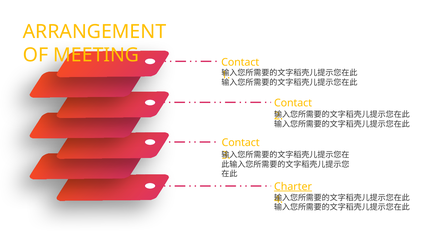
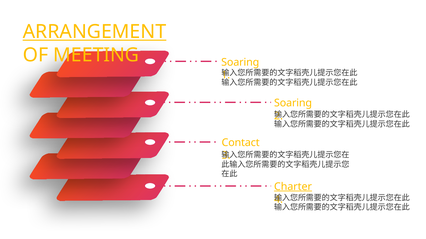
ARRANGEMENT underline: none -> present (95, 32)
Contact: Contact -> Soaring (240, 62)
Contact: Contact -> Soaring (293, 103)
